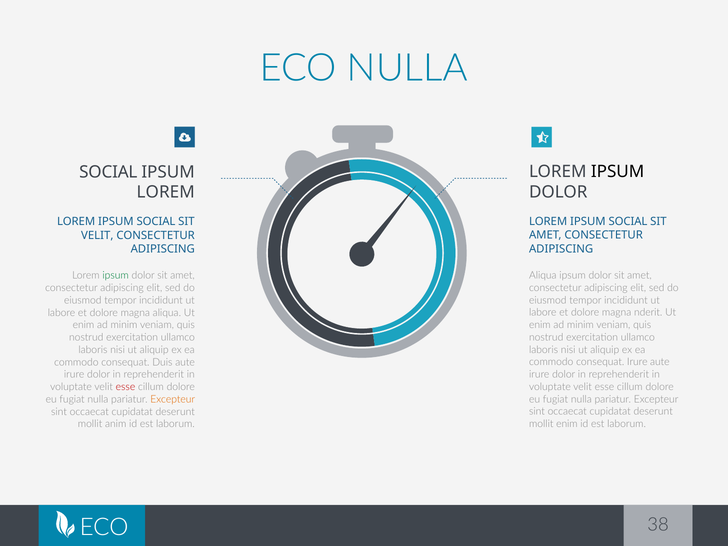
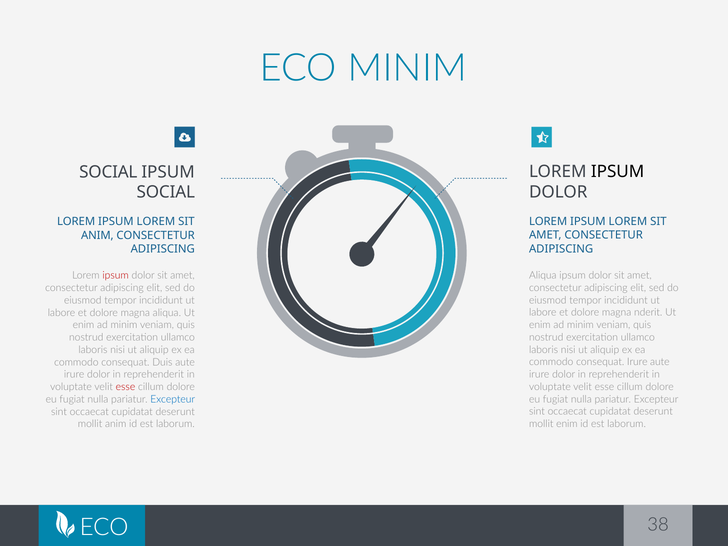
ECO NULLA: NULLA -> MINIM (407, 68)
LOREM: LOREM -> SOCIAL (166, 192)
SOCIAL: SOCIAL -> LOREM (628, 222)
SOCIAL: SOCIAL -> LOREM (156, 222)
VELIT: VELIT -> ANIM (97, 235)
ipsum colour: green -> red (116, 276)
Excepteur colour: orange -> blue (173, 399)
